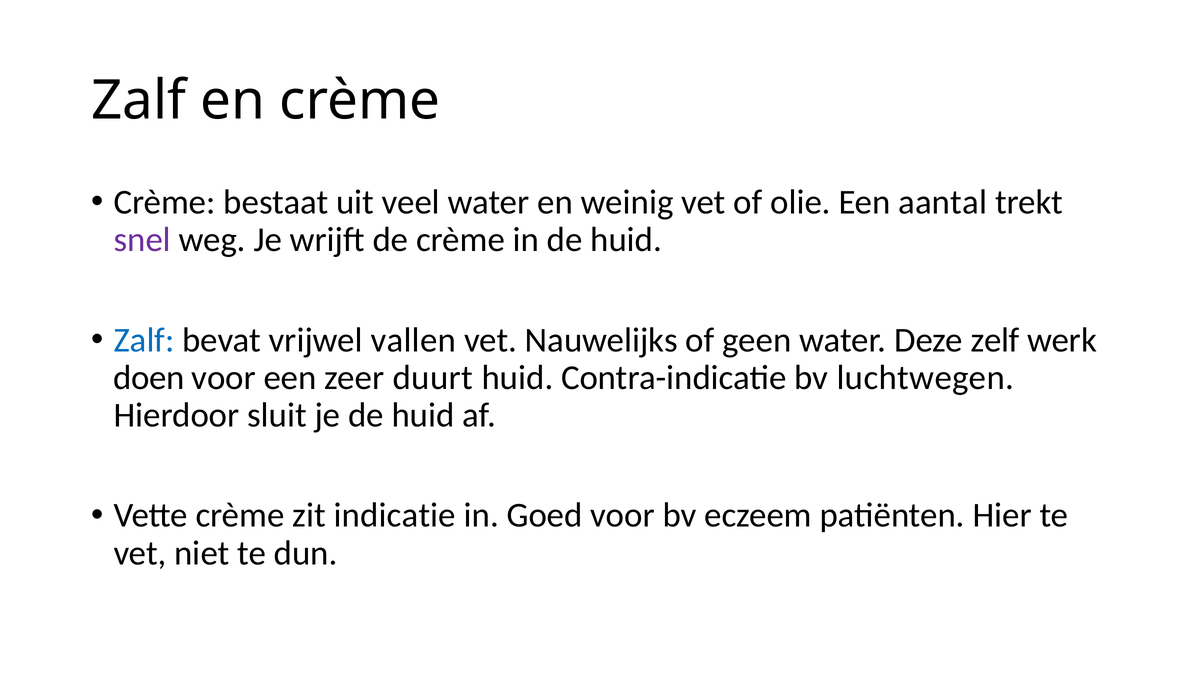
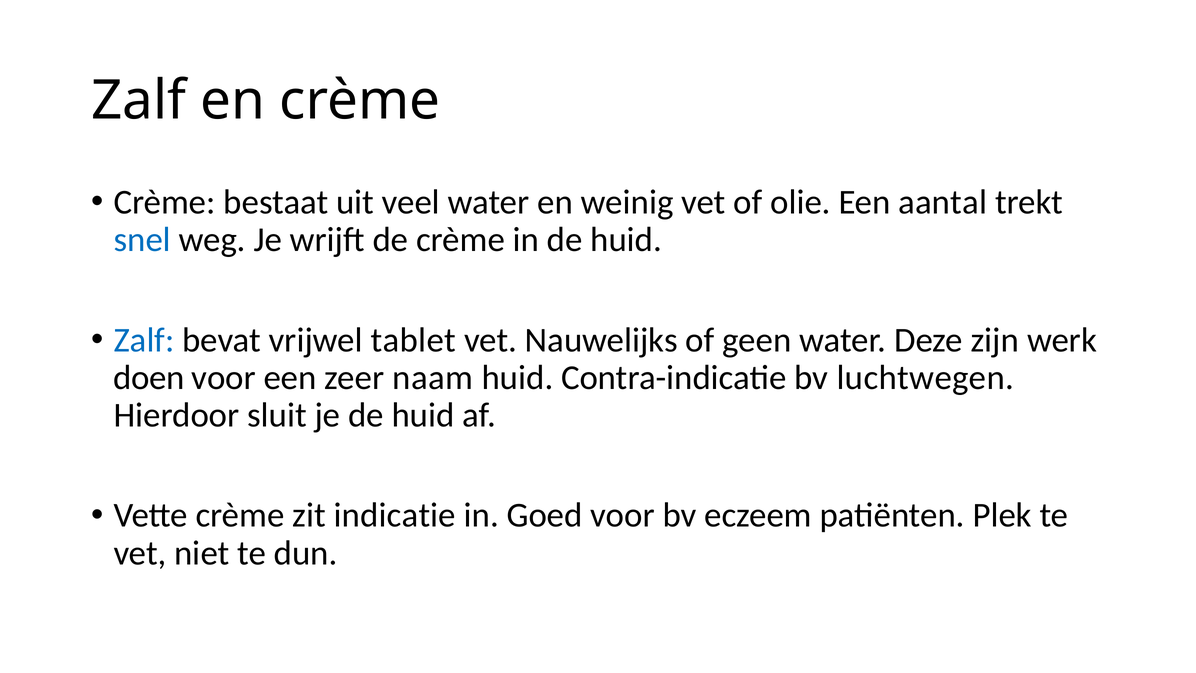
snel colour: purple -> blue (142, 240)
vallen: vallen -> tablet (413, 340)
zelf: zelf -> zijn (995, 340)
duurt: duurt -> naam (433, 377)
Hier: Hier -> Plek (1002, 515)
